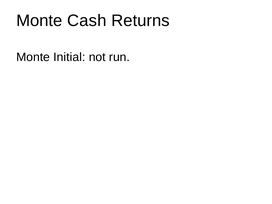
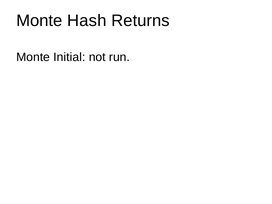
Cash: Cash -> Hash (87, 21)
